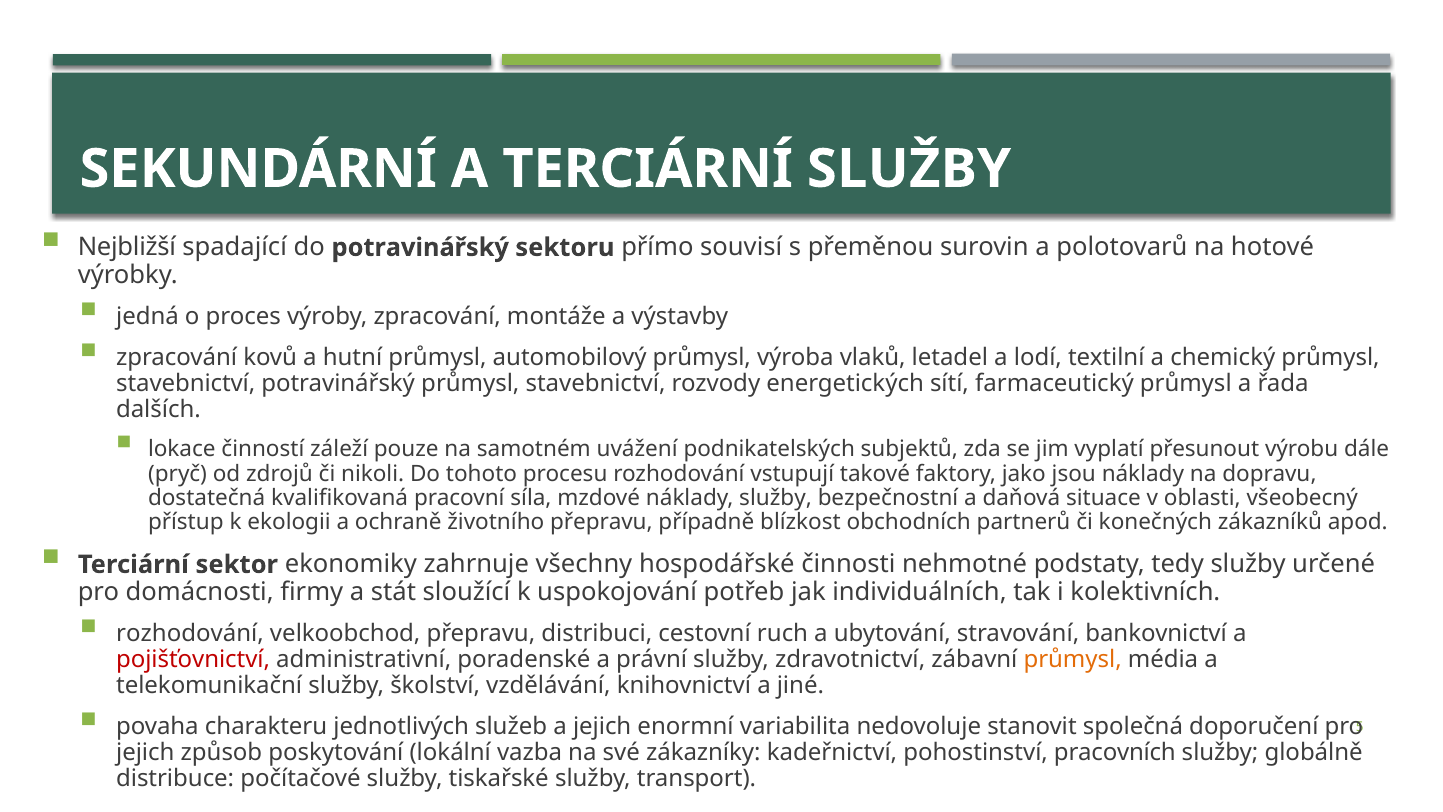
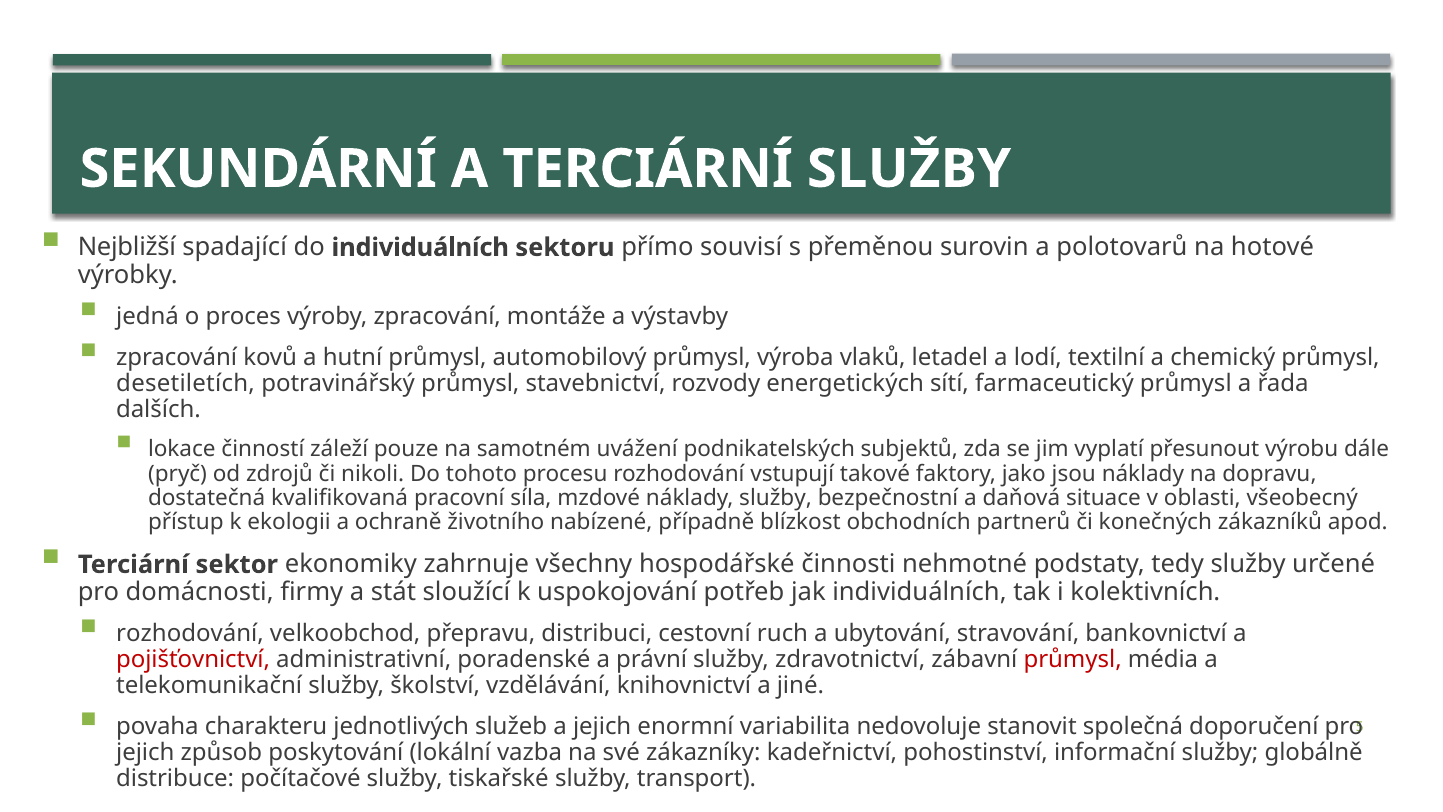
do potravinářský: potravinářský -> individuálních (420, 247)
stavebnictví: stavebnictví -> desetiletích (186, 384)
životního přepravu: přepravu -> nabízené (601, 522)
průmysl colour: orange -> red (1073, 660)
pracovních: pracovních -> informační (1115, 752)
